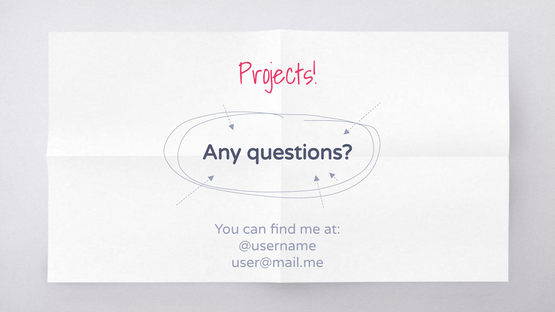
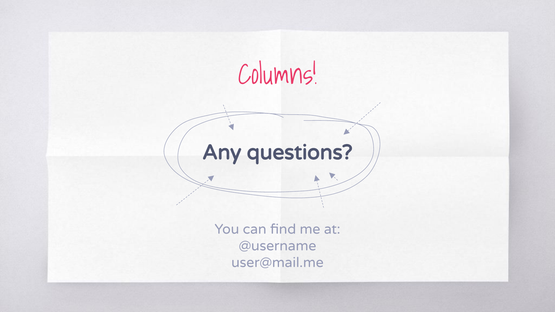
Projects: Projects -> Columns (277, 75)
